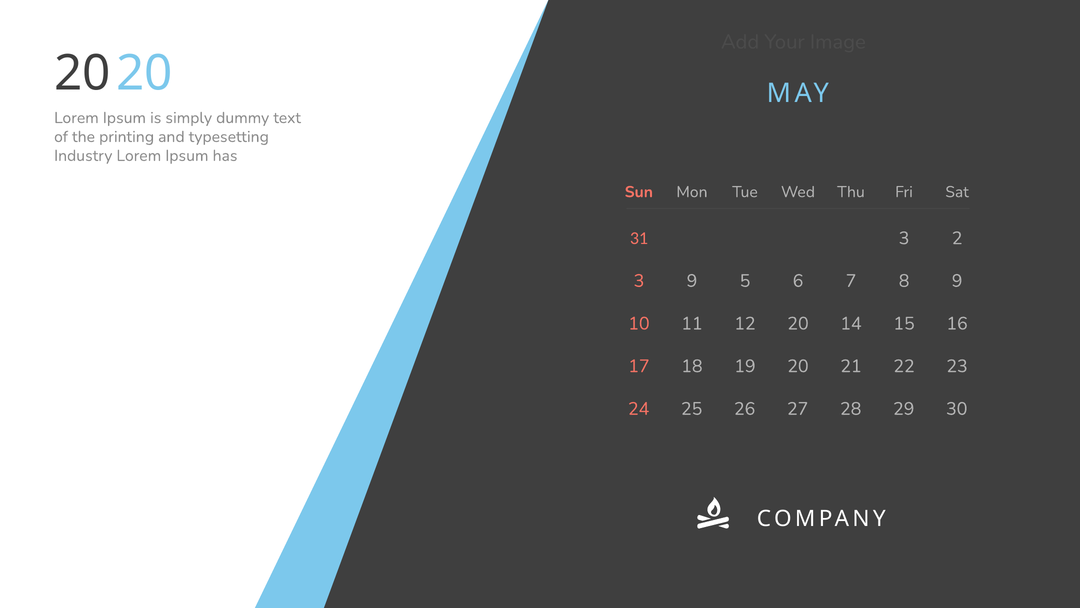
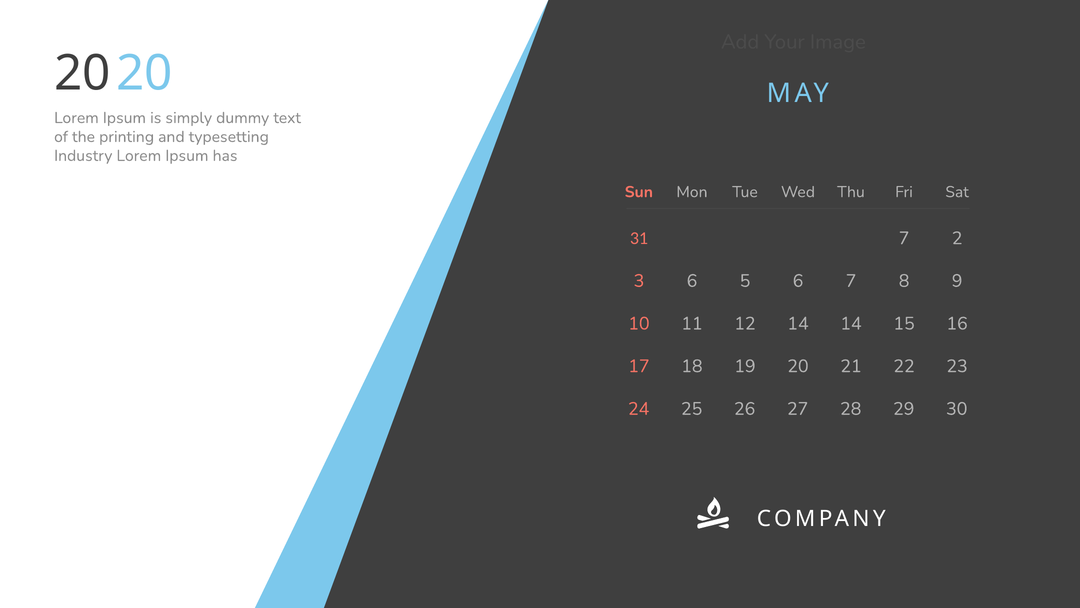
31 3: 3 -> 7 (904, 238)
3 9: 9 -> 6 (692, 281)
12 20: 20 -> 14 (798, 323)
